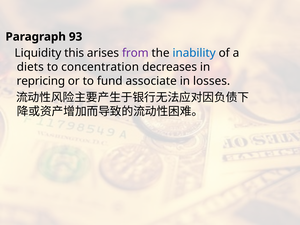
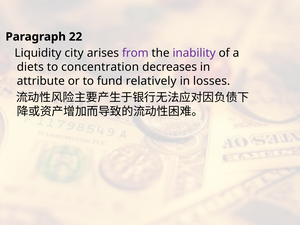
93: 93 -> 22 (76, 37)
this: this -> city (74, 53)
inability colour: blue -> purple (194, 53)
repricing: repricing -> attribute (41, 81)
associate: associate -> relatively (151, 81)
